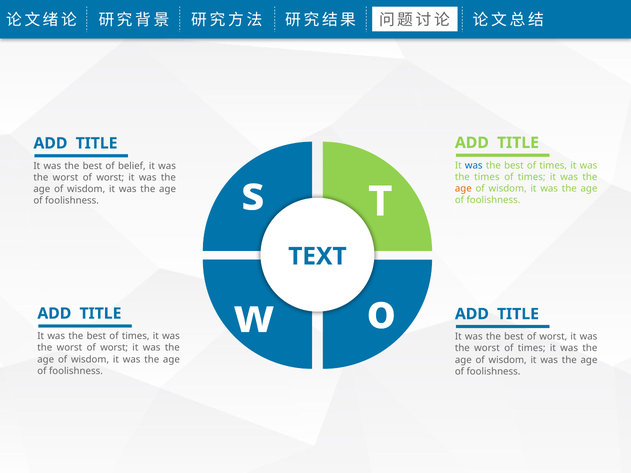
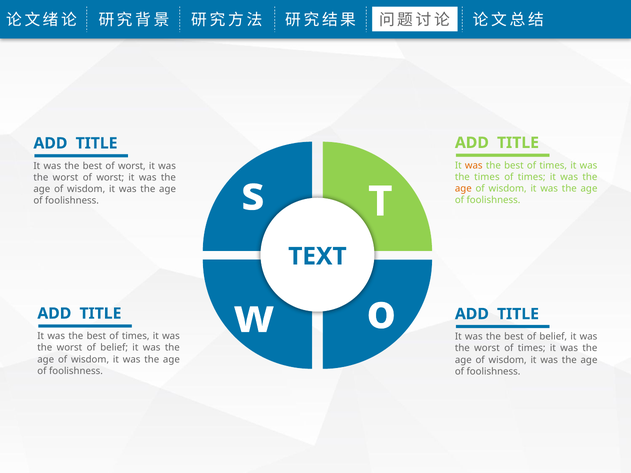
was colour: blue -> orange (474, 166)
best of belief: belief -> worst (132, 166)
best of worst: worst -> belief (553, 337)
worst: worst -> belief (114, 348)
